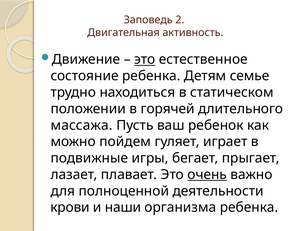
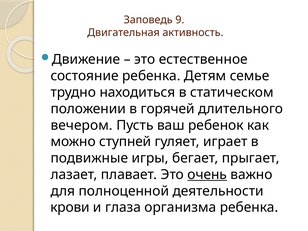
2: 2 -> 9 (180, 20)
это underline: present -> none (145, 59)
массажа: массажа -> вечером (82, 125)
пойдем: пойдем -> ступней (125, 142)
наши: наши -> глаза (123, 207)
